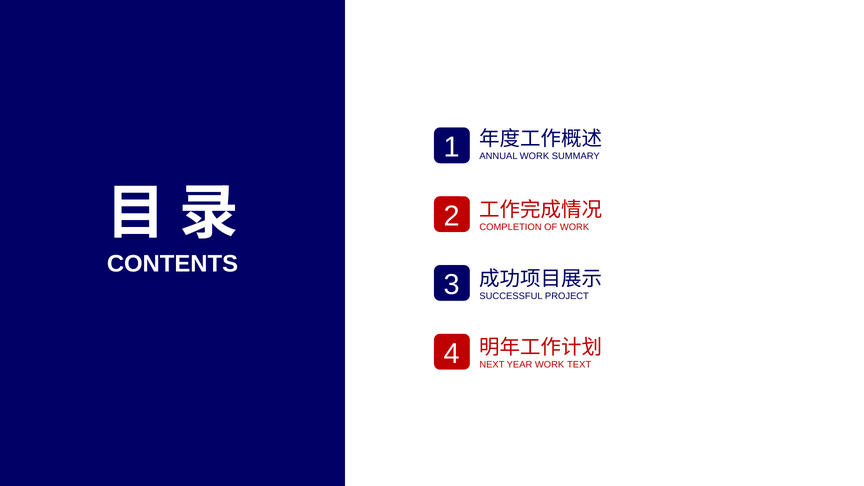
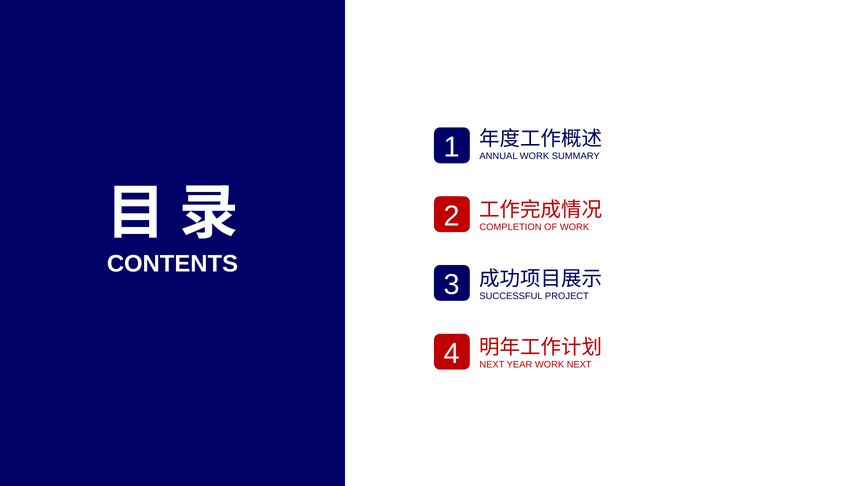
WORK TEXT: TEXT -> NEXT (579, 365)
